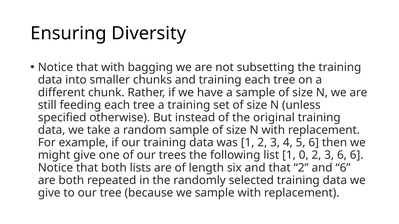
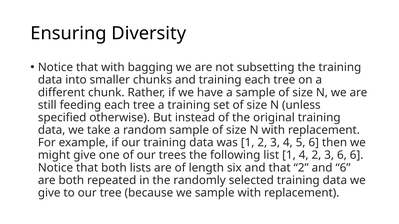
1 0: 0 -> 4 (304, 155)
